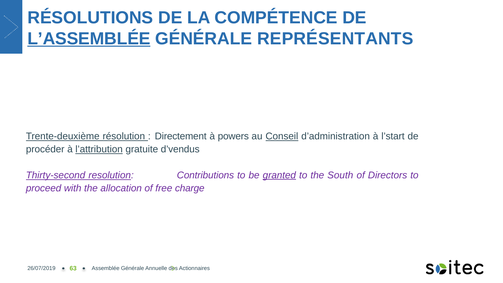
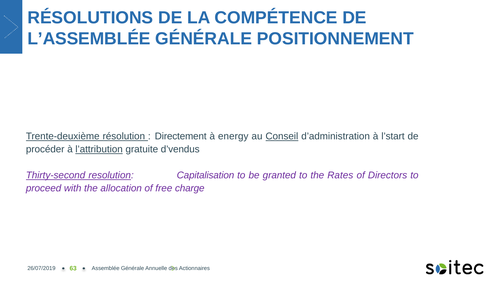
L’ASSEMBLÉE underline: present -> none (89, 39)
REPRÉSENTANTS: REPRÉSENTANTS -> POSITIONNEMENT (335, 39)
powers: powers -> energy (233, 136)
Contributions: Contributions -> Capitalisation (205, 175)
granted underline: present -> none (279, 175)
South: South -> Rates (340, 175)
